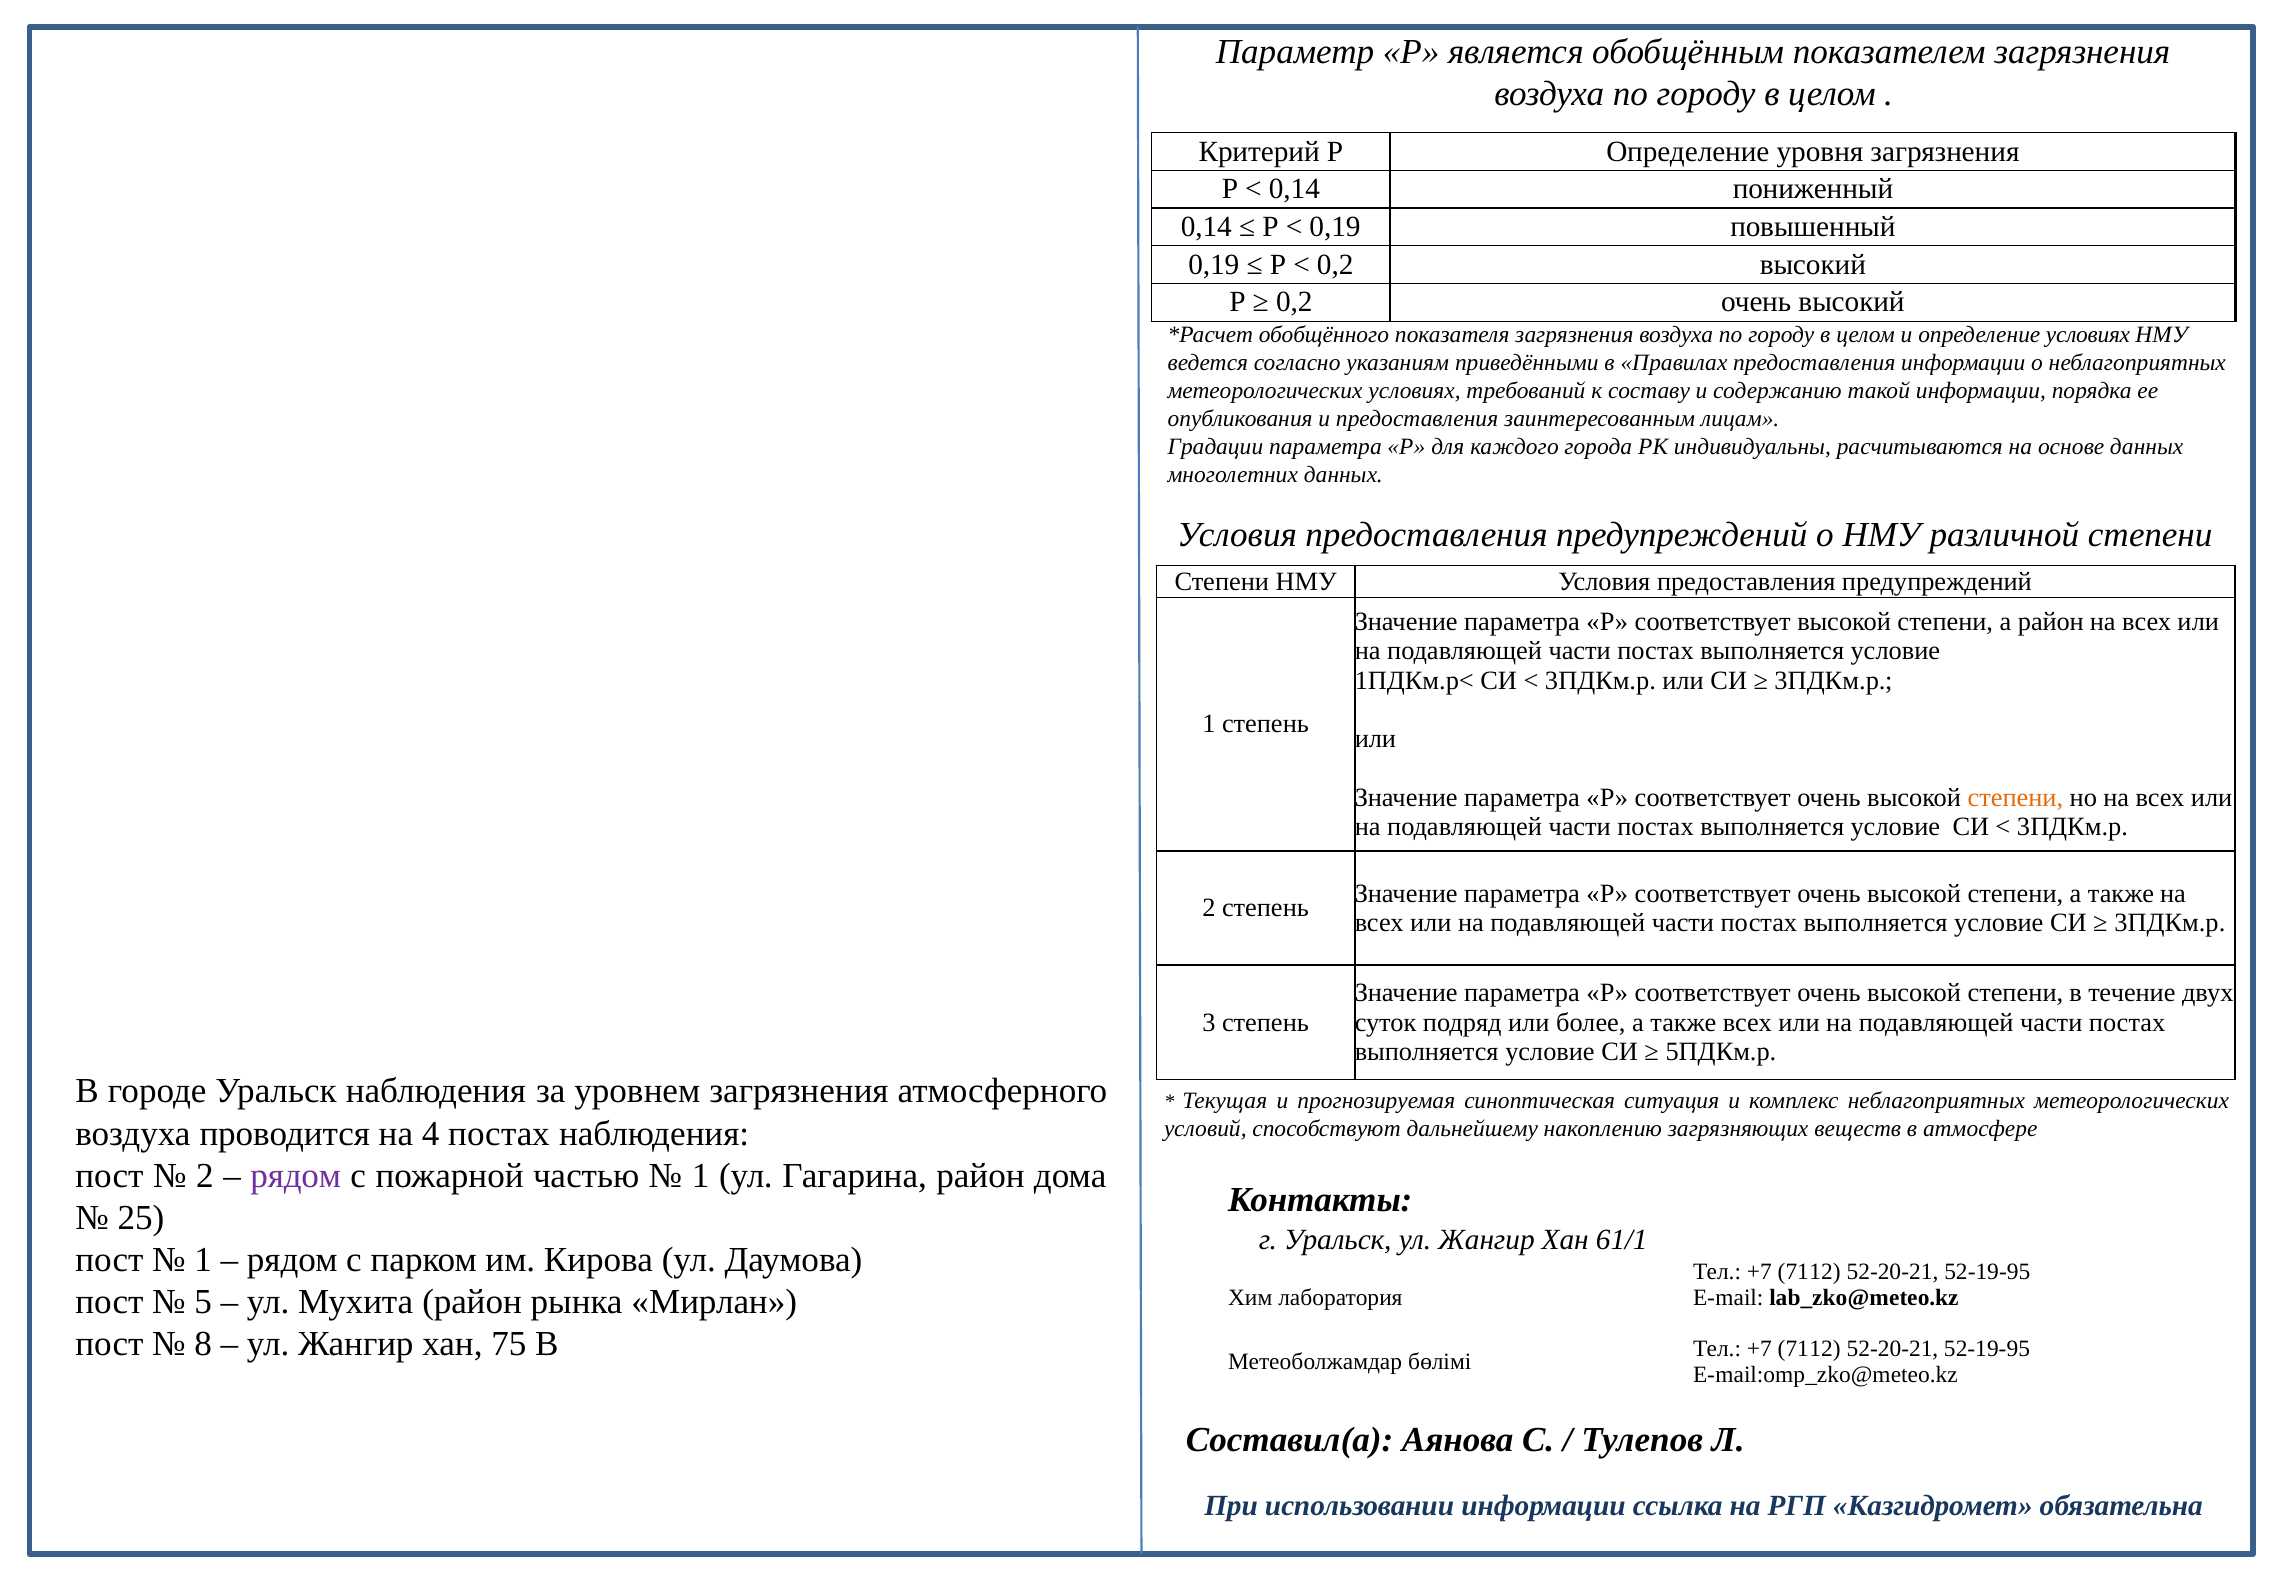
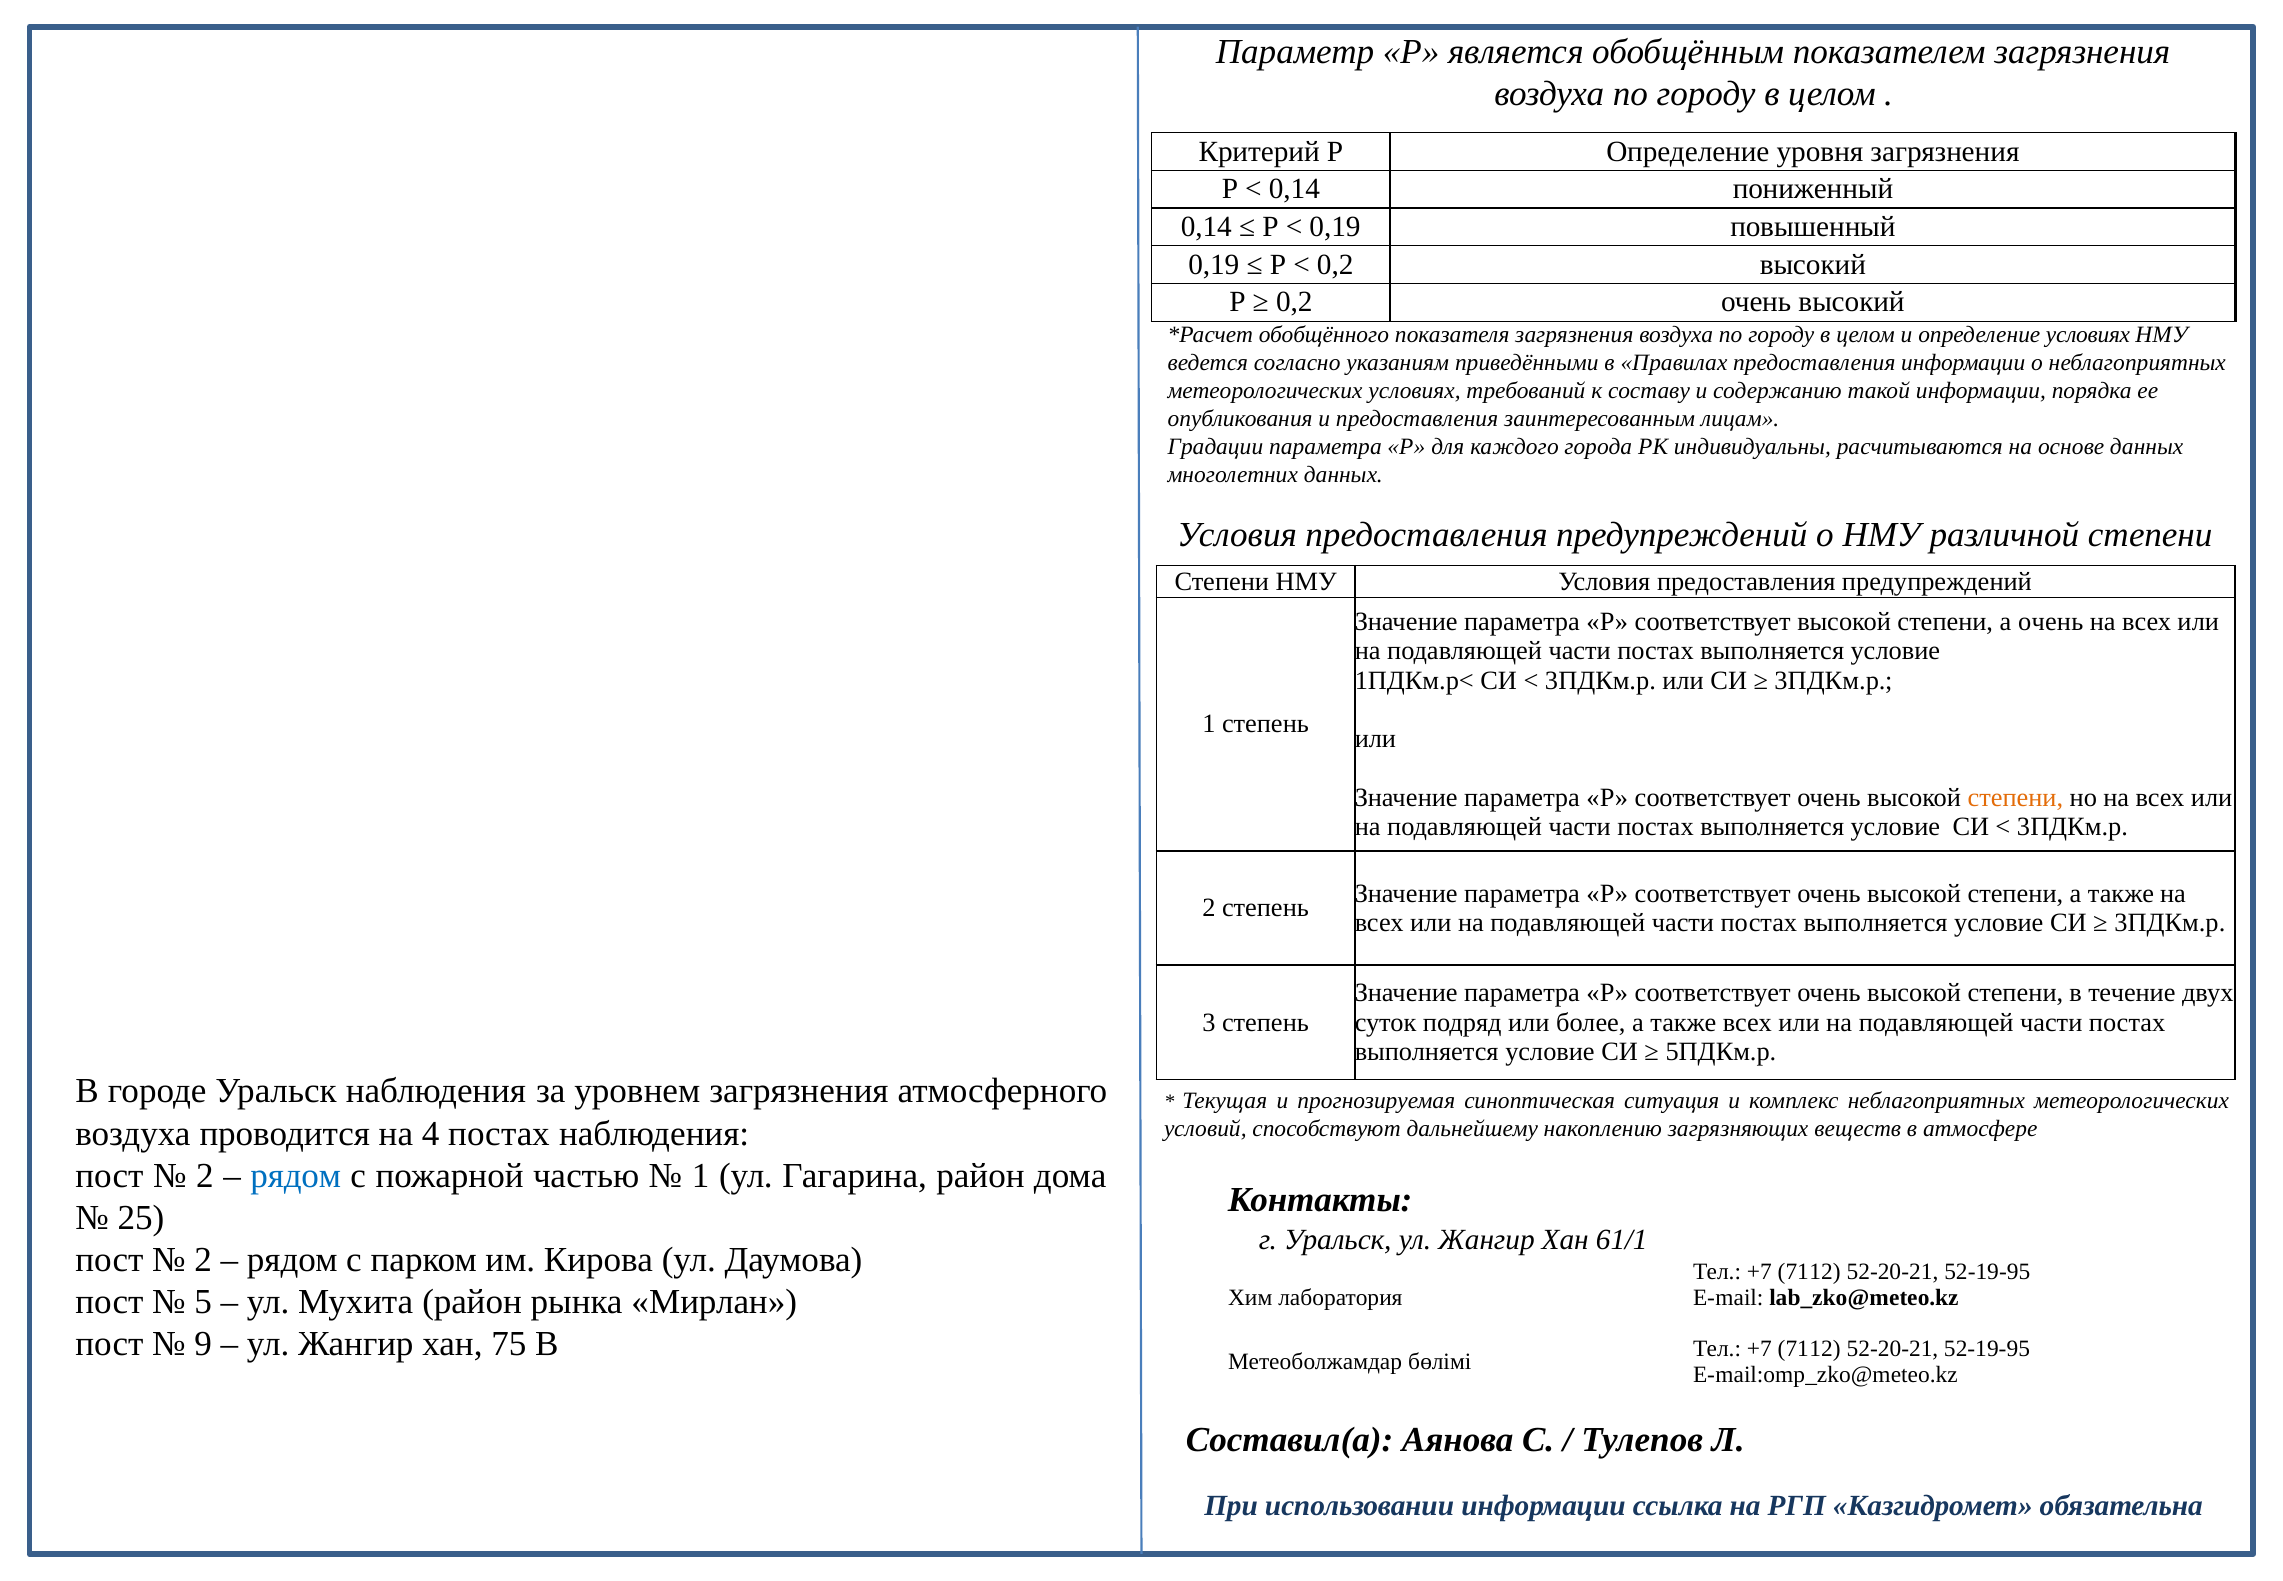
а район: район -> очень (2051, 622)
рядом colour: purple -> blue (296, 1175)
1: 1 -> 2 (203, 1260)
8: 8 -> 9 (203, 1344)
